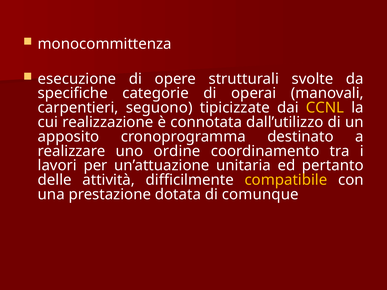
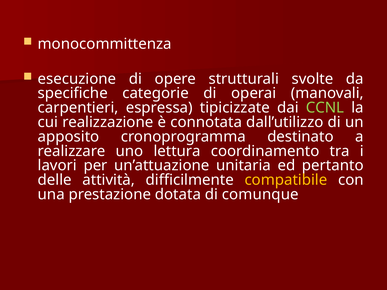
seguono: seguono -> espressa (159, 108)
CCNL colour: yellow -> light green (325, 108)
ordine: ordine -> lettura (177, 151)
